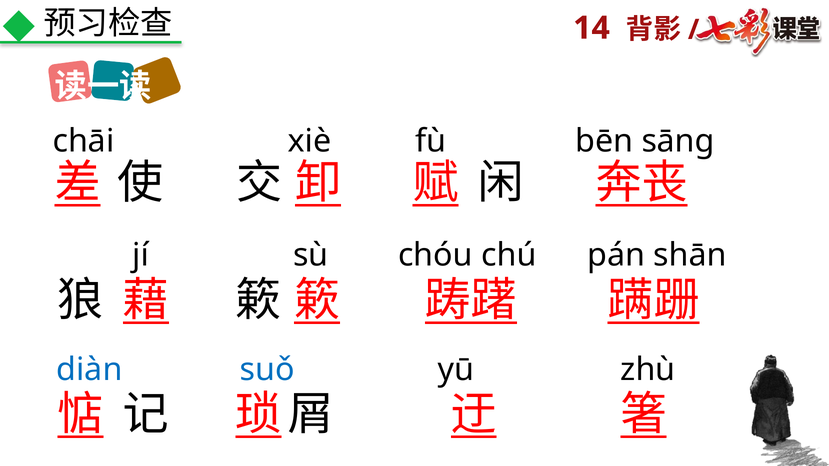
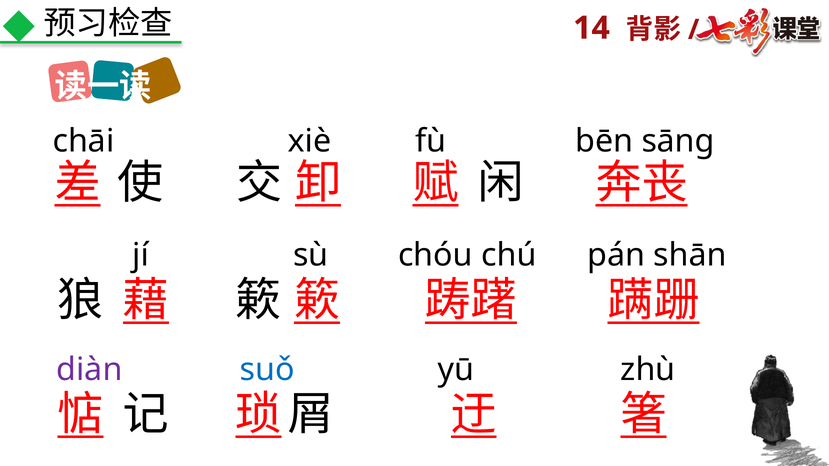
diàn colour: blue -> purple (89, 370)
